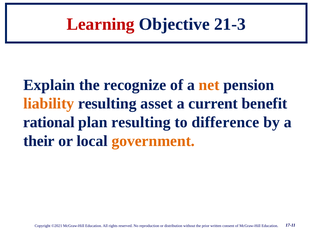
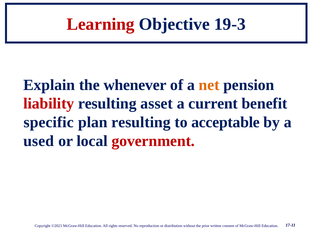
21-3: 21-3 -> 19-3 (230, 24)
recognize: recognize -> whenever (135, 85)
liability colour: orange -> red (49, 104)
rational: rational -> specific (49, 122)
difference: difference -> acceptable (226, 122)
their: their -> used (39, 141)
government colour: orange -> red (153, 141)
